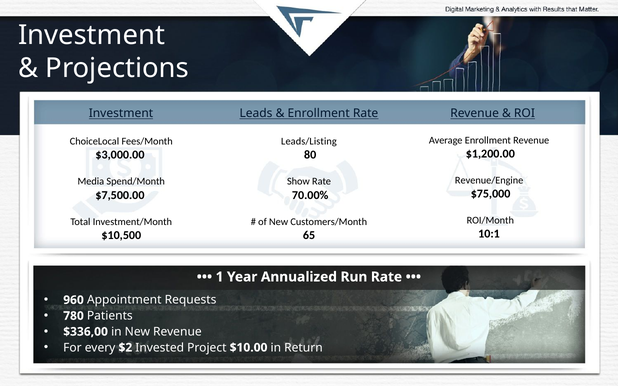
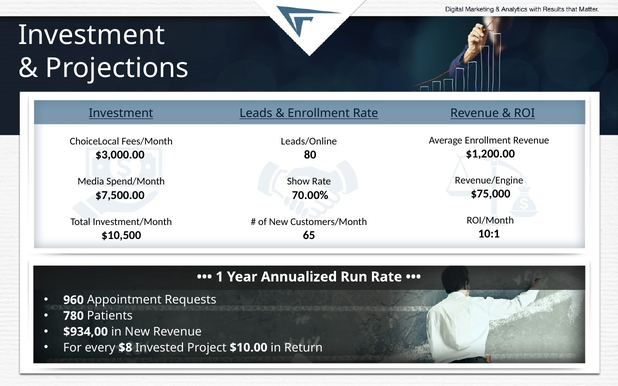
Leads/Listing: Leads/Listing -> Leads/Online (309, 141)
$336,00: $336,00 -> $934,00 (86, 332)
$2: $2 -> $8 (125, 348)
